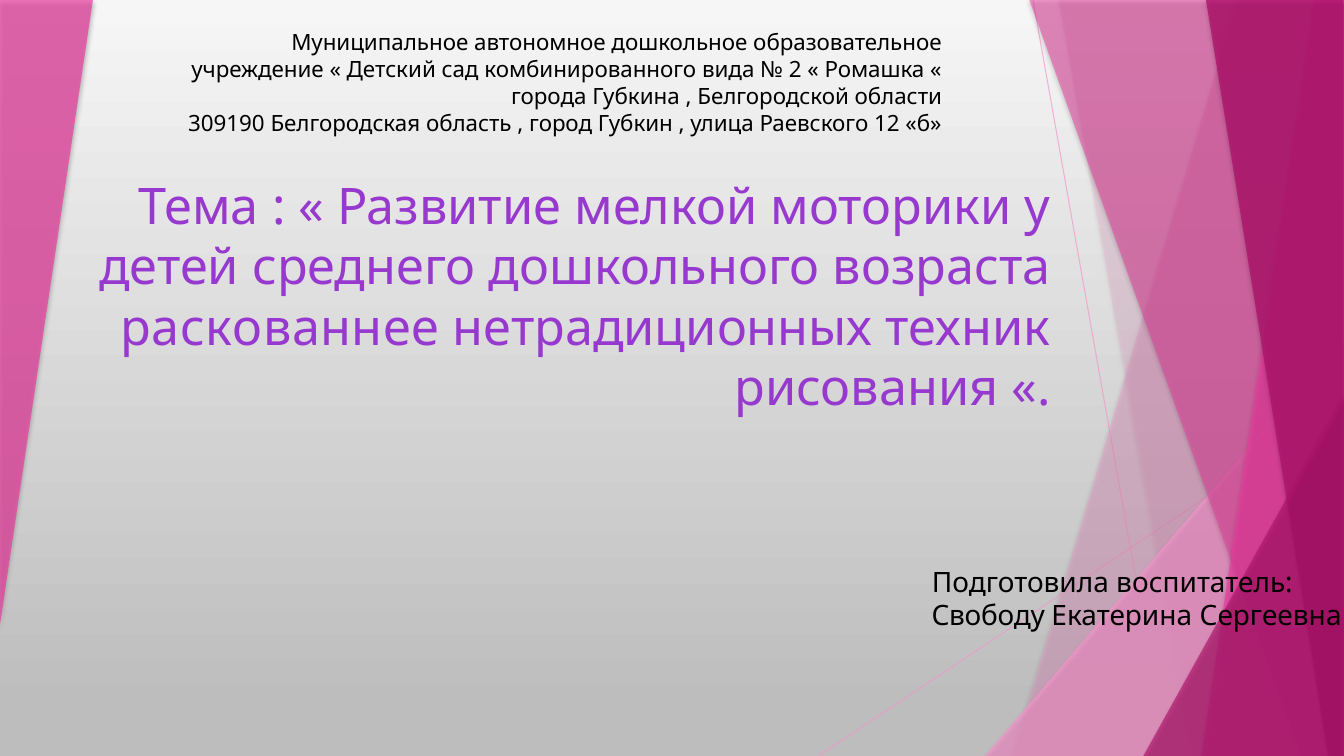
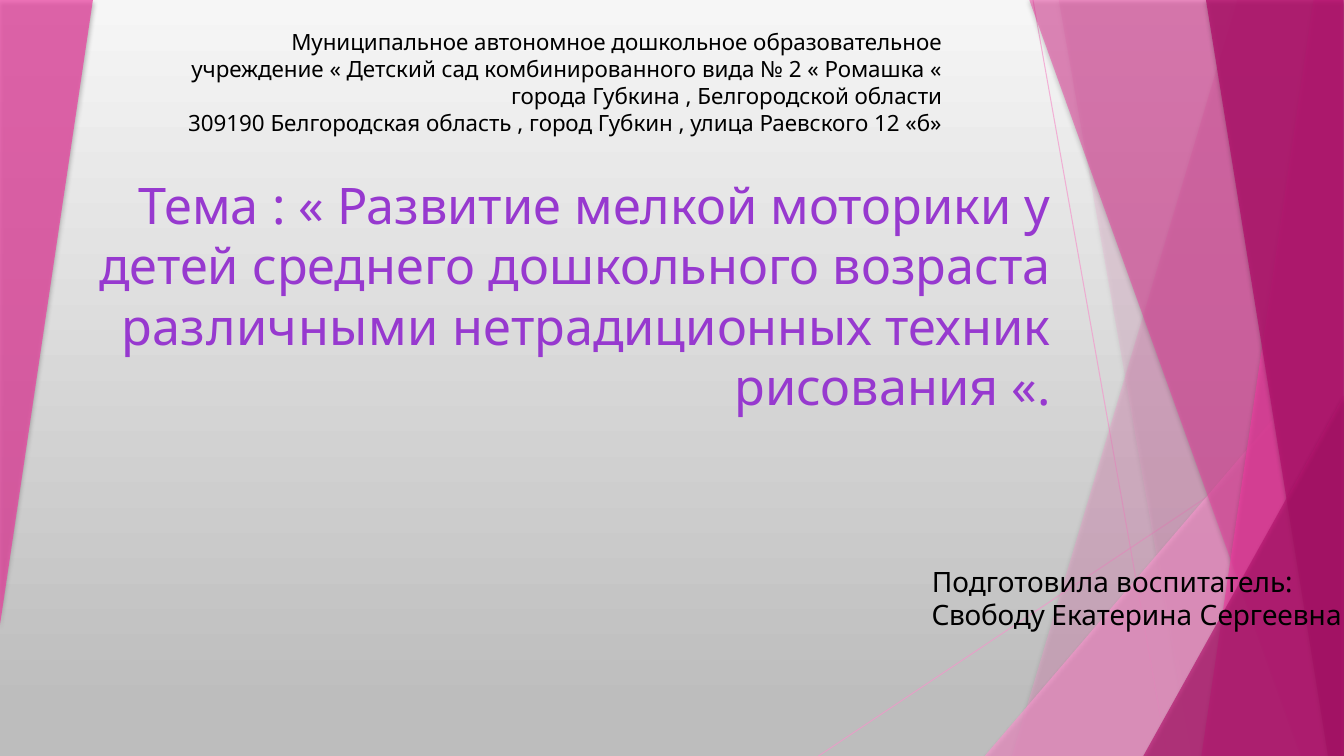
раскованнее: раскованнее -> различными (280, 329)
